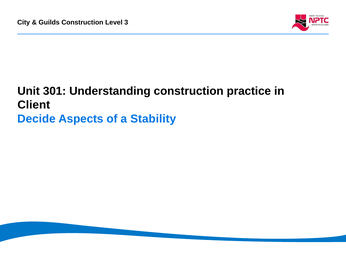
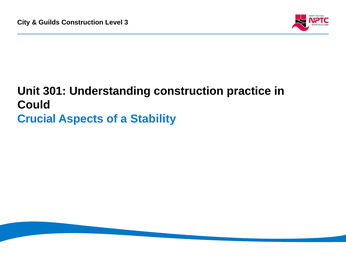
Client: Client -> Could (34, 105)
Decide: Decide -> Crucial (37, 119)
